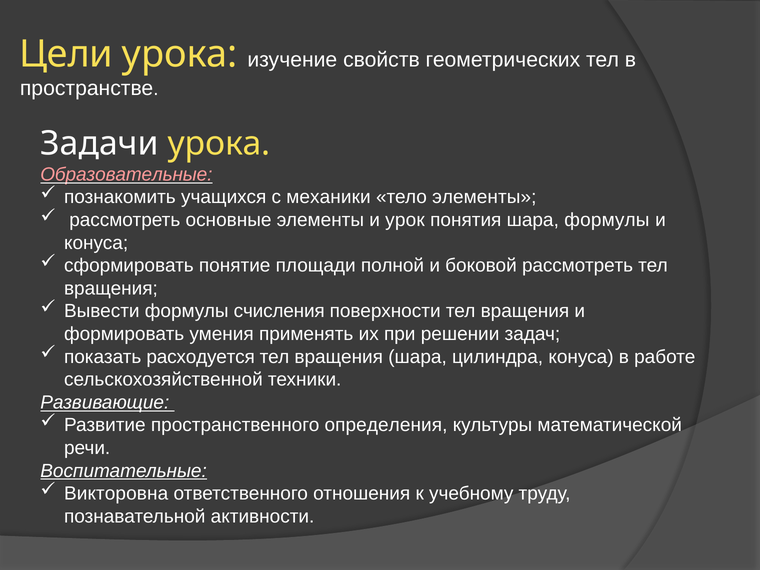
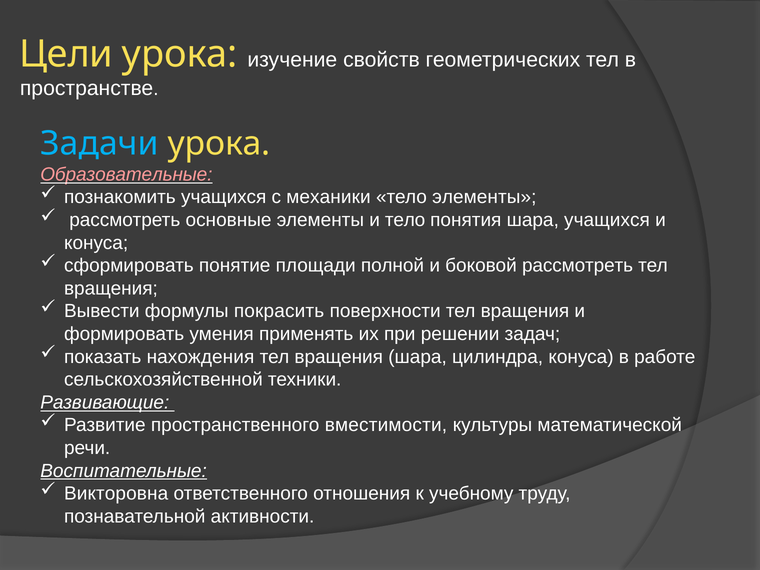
Задачи colour: white -> light blue (100, 144)
и урок: урок -> тело (405, 220)
шара формулы: формулы -> учащихся (607, 220)
счисления: счисления -> покрасить (279, 311)
расходуется: расходуется -> нахождения (200, 357)
определения: определения -> вместимости (386, 425)
